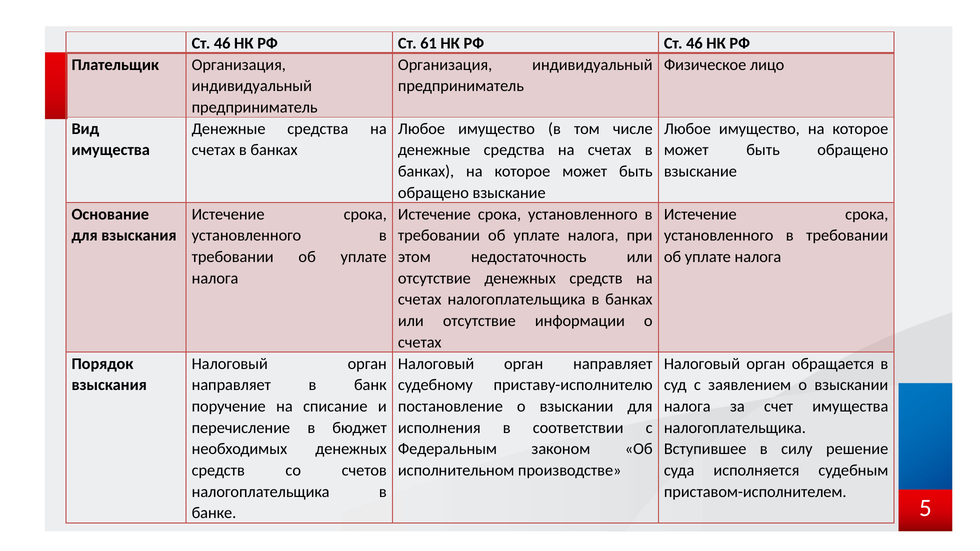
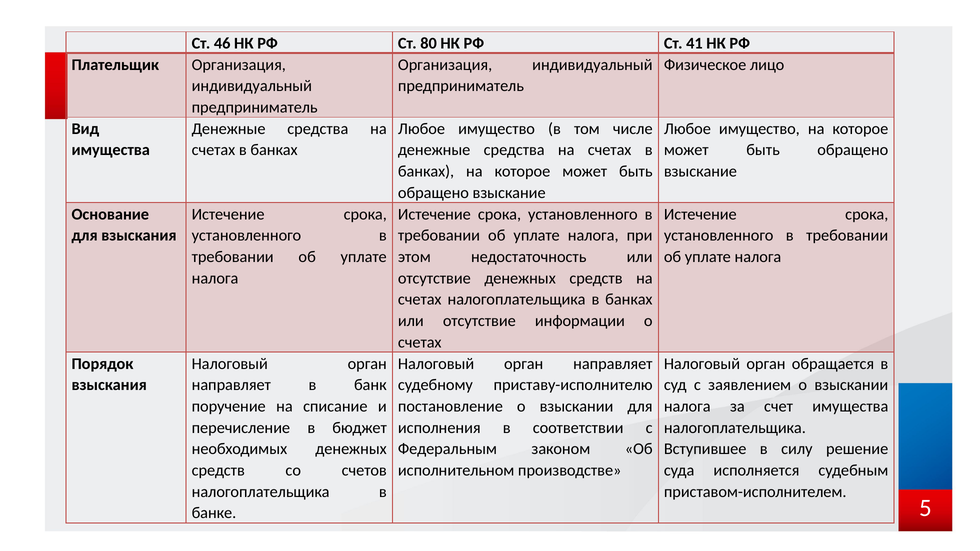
61: 61 -> 80 (429, 43)
РФ Ст 46: 46 -> 41 (694, 43)
